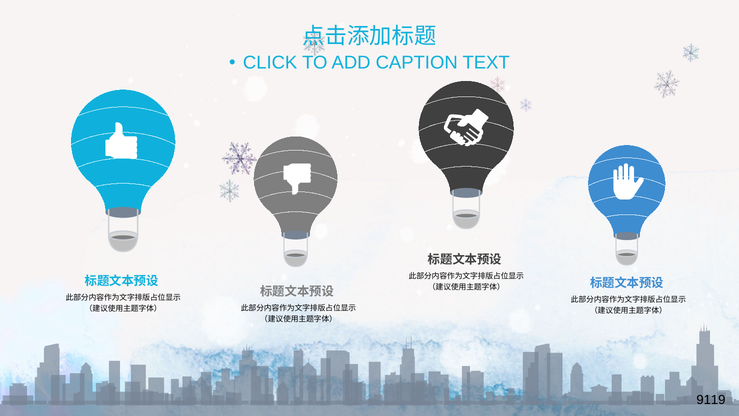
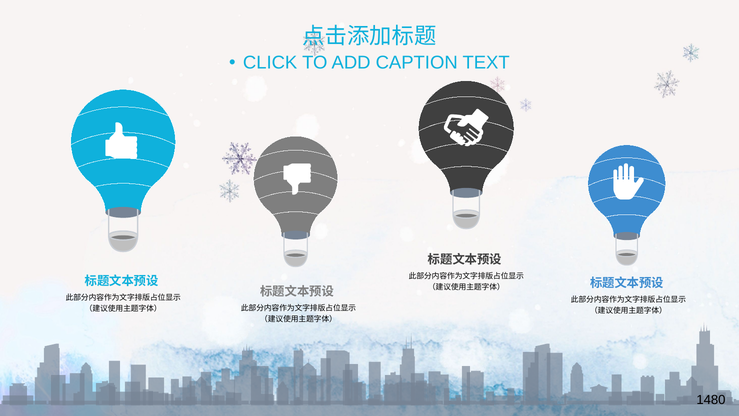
9119: 9119 -> 1480 (711, 400)
